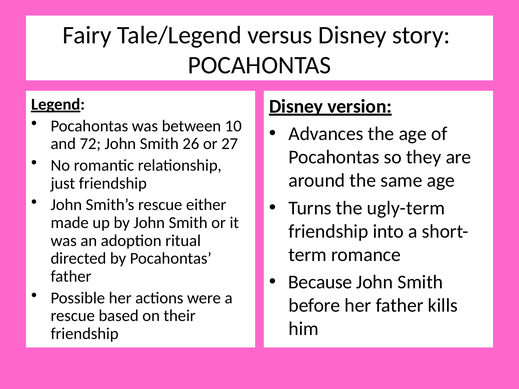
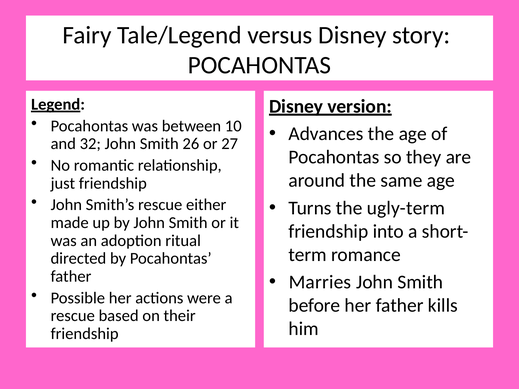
72: 72 -> 32 (90, 144)
Because: Because -> Marries (320, 282)
